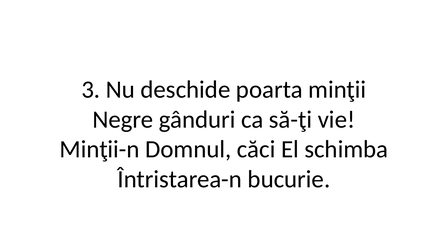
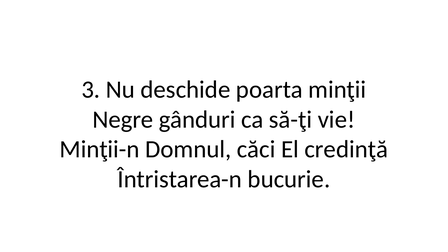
schimba: schimba -> credinţă (346, 149)
